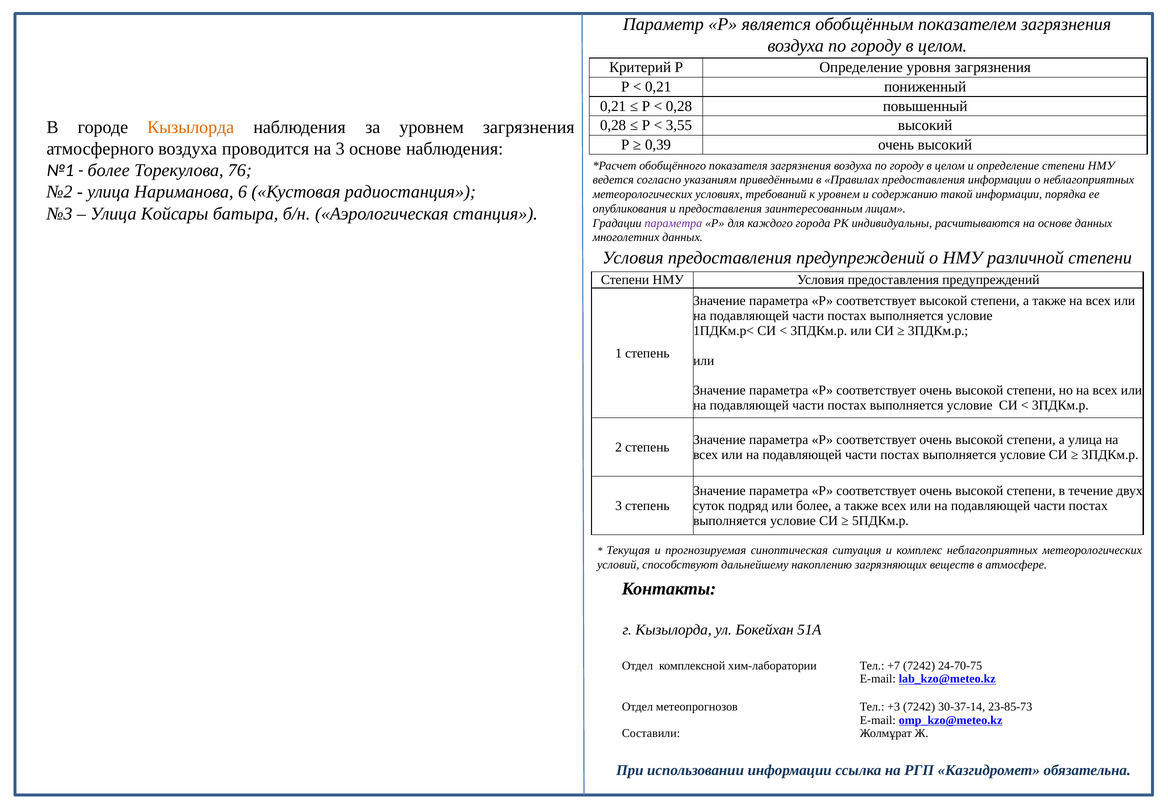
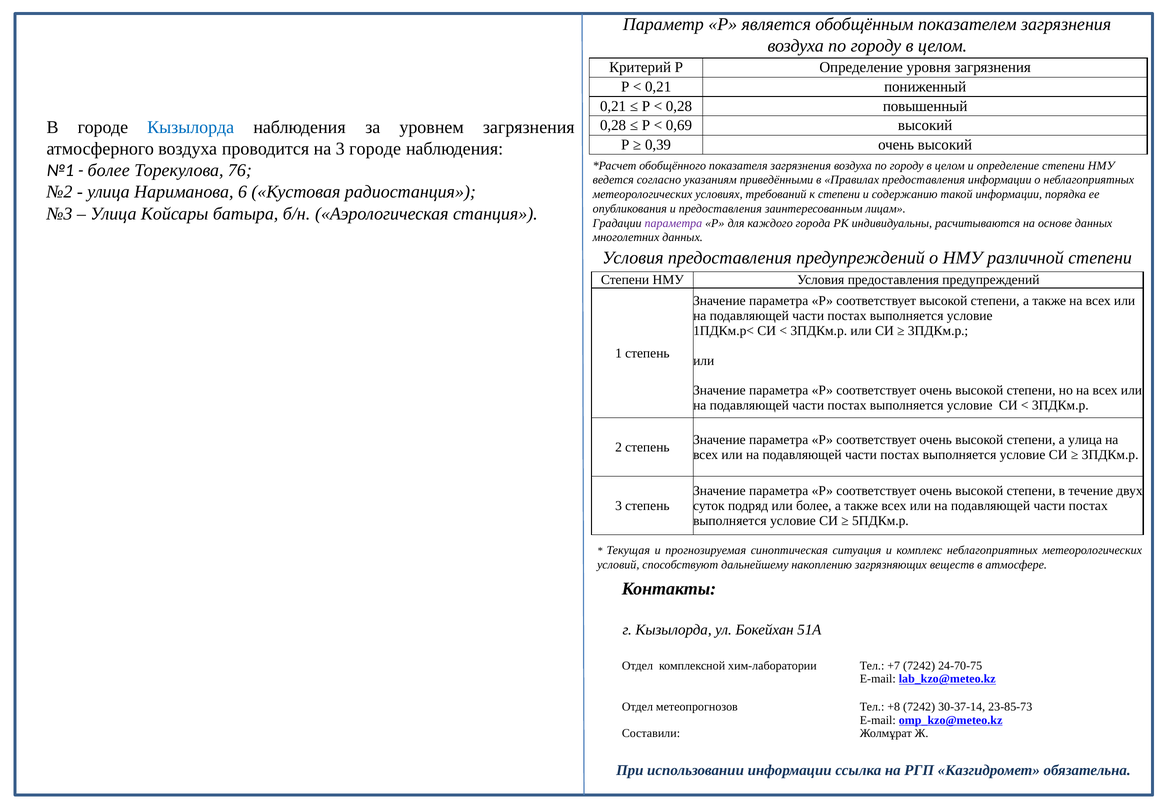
3,55: 3,55 -> 0,69 (679, 125)
Кызылорда colour: orange -> blue (191, 127)
3 основе: основе -> городе (375, 149)
к уровнем: уровнем -> степени (839, 194)
+3: +3 -> +8 (894, 706)
